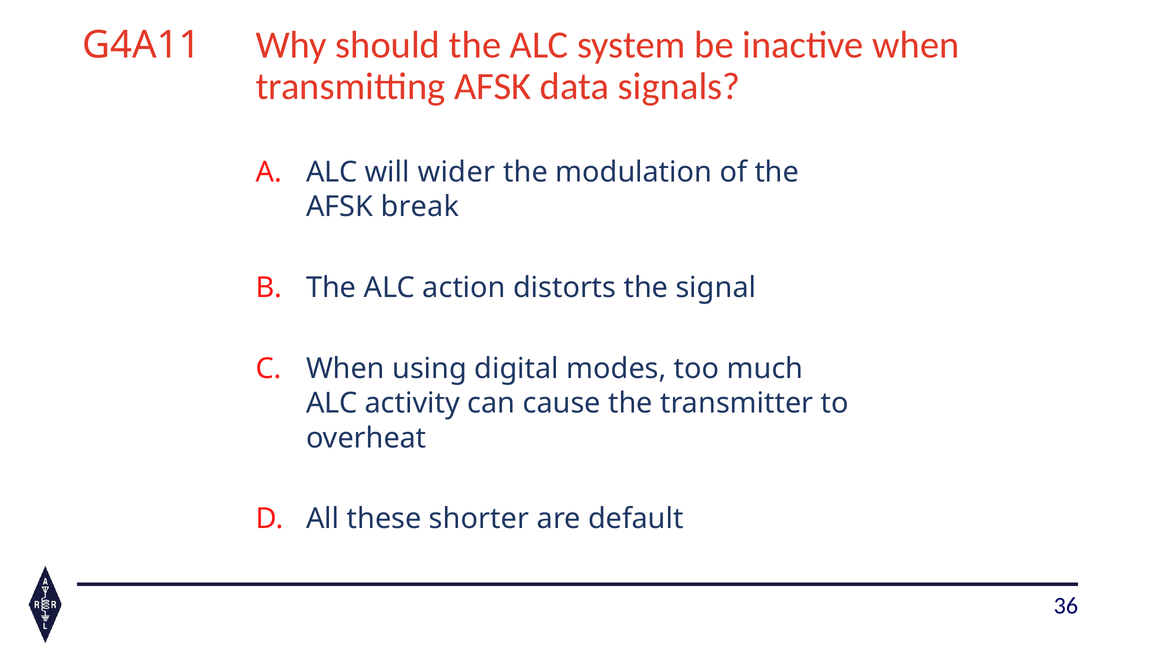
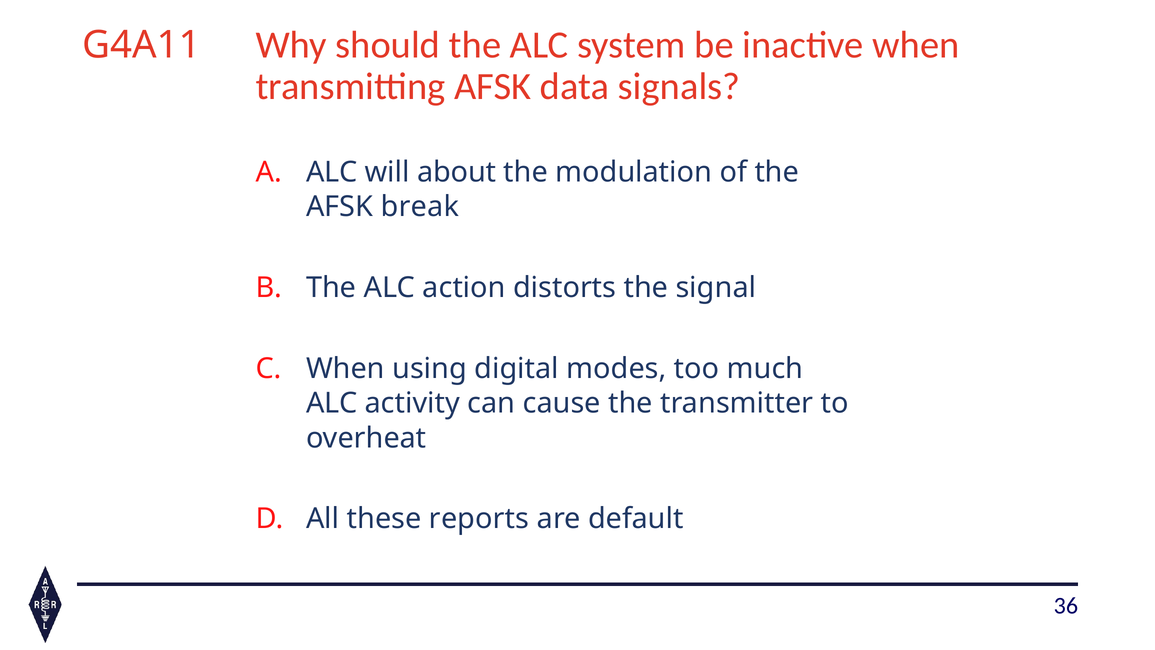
wider: wider -> about (457, 172)
shorter: shorter -> reports (479, 519)
